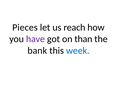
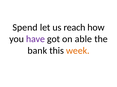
Pieces: Pieces -> Spend (25, 28)
than: than -> able (83, 39)
week colour: blue -> orange (78, 51)
